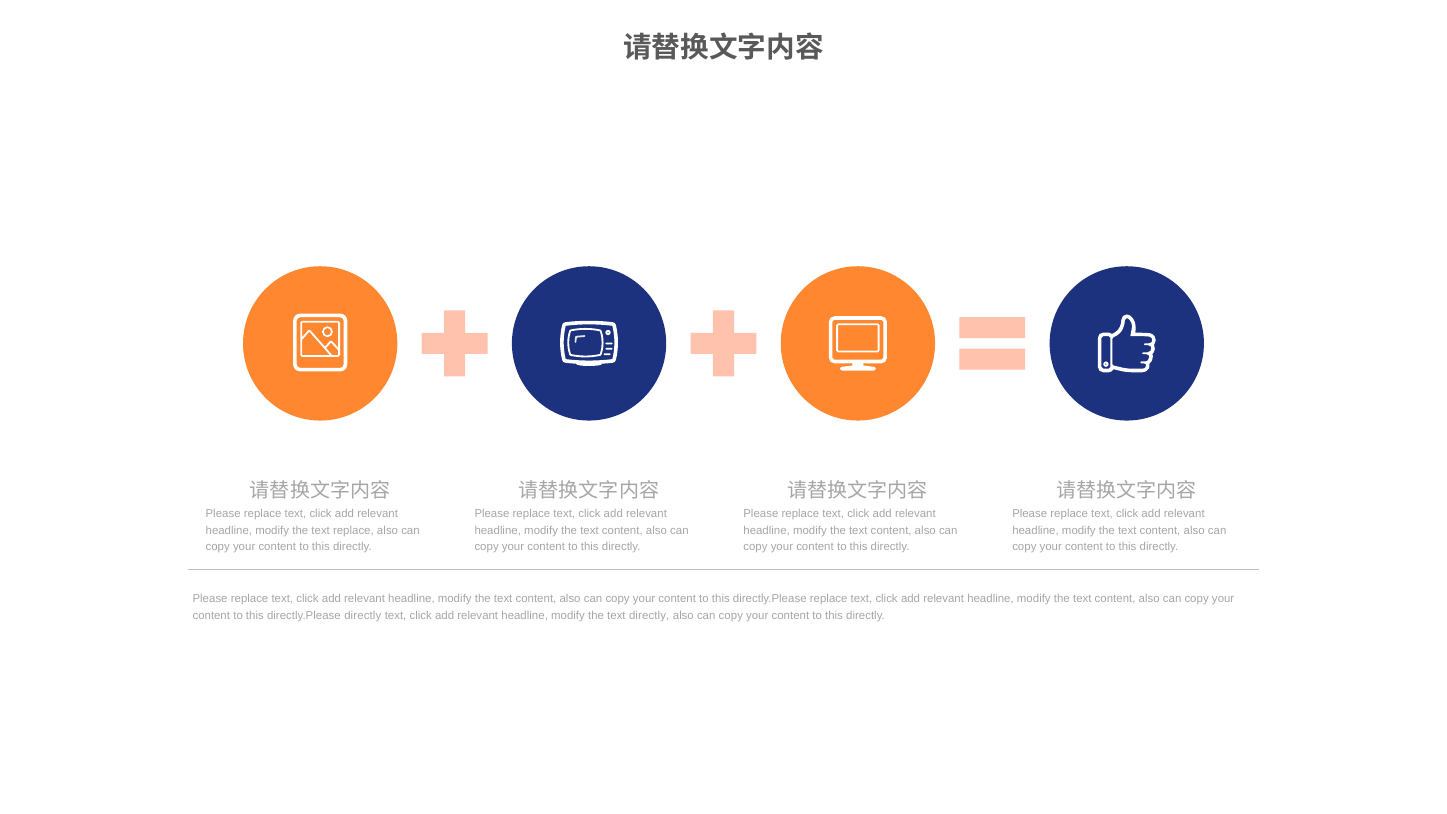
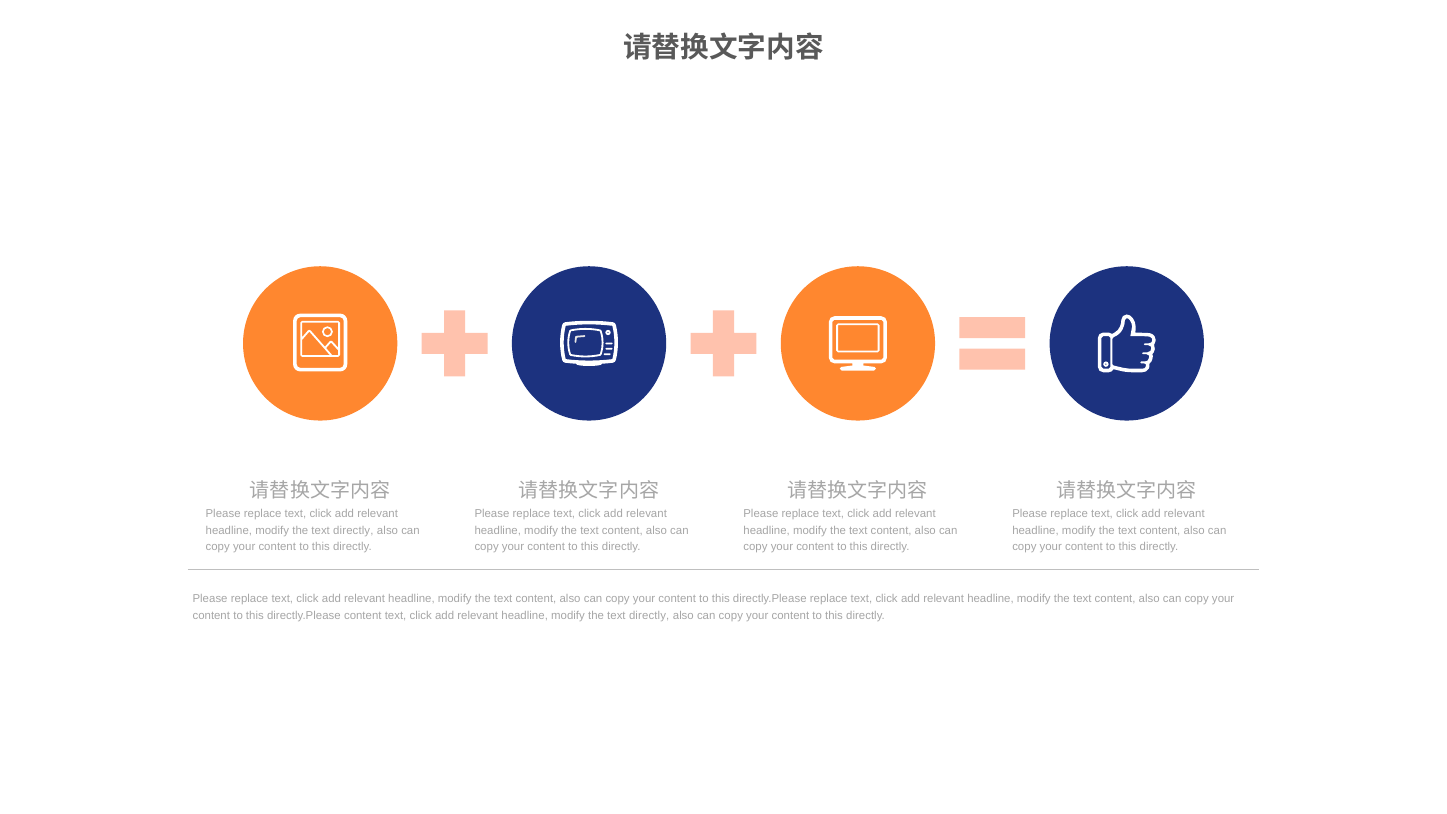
replace: replace -> directly (353, 530)
directly.Please directly: directly -> content (363, 616)
